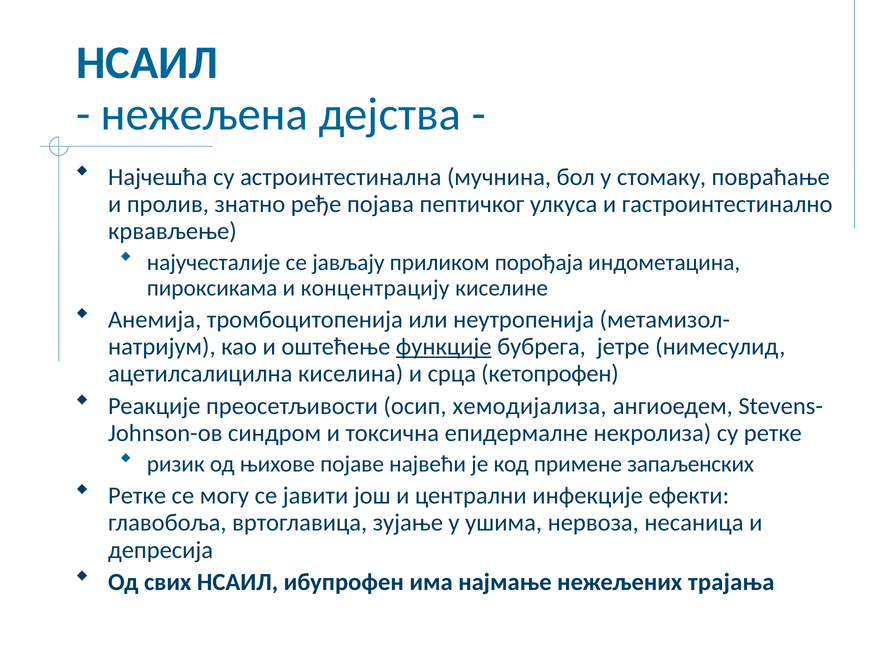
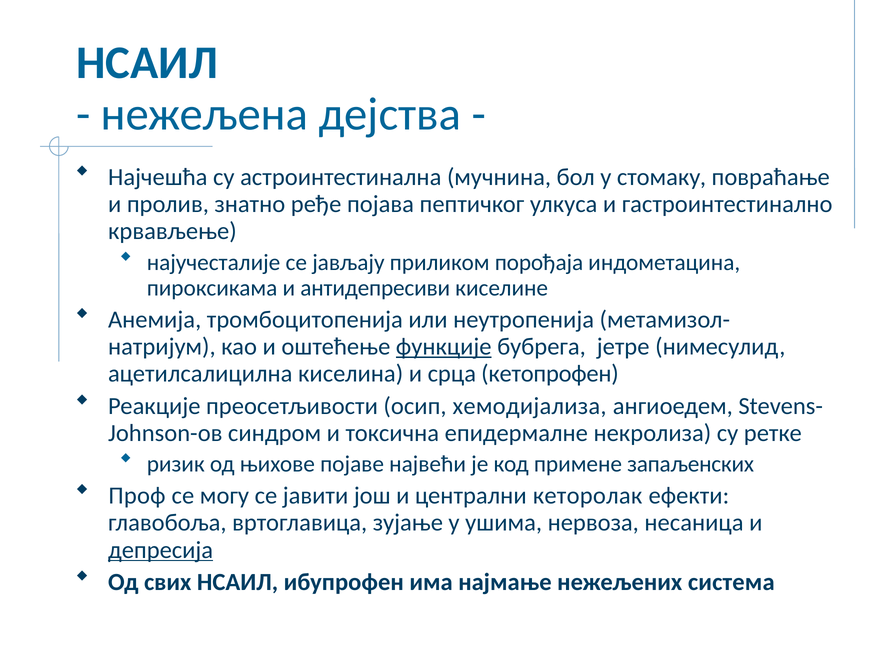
концентрацију: концентрацију -> антидепресиви (375, 288)
Ретке: Ретке -> Проф (137, 496)
инфекције: инфекције -> кеторолак (588, 496)
депресија underline: none -> present (161, 550)
трајања: трајања -> система (731, 582)
